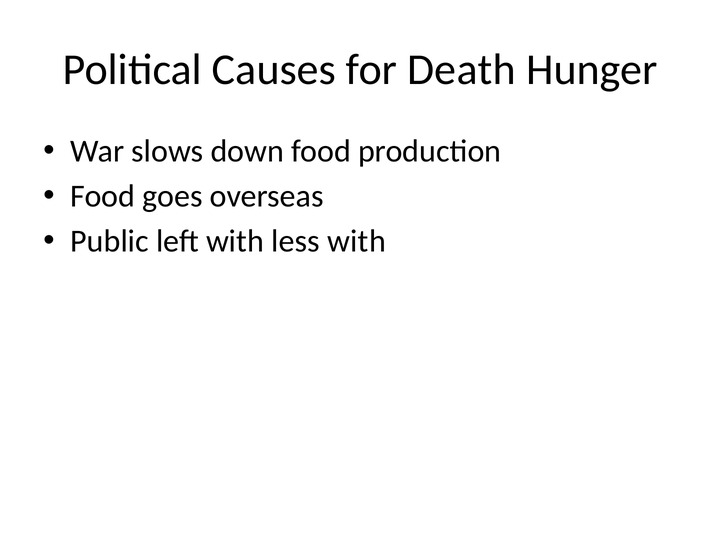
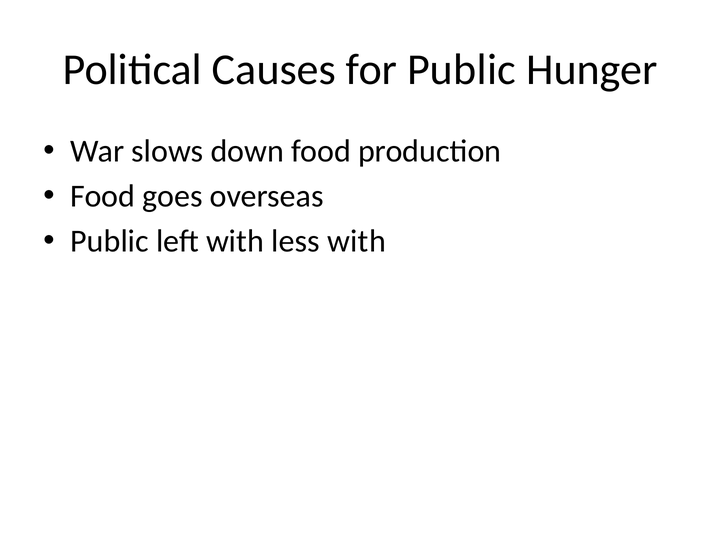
for Death: Death -> Public (461, 70)
